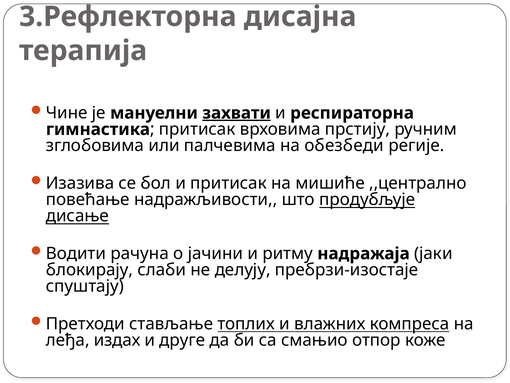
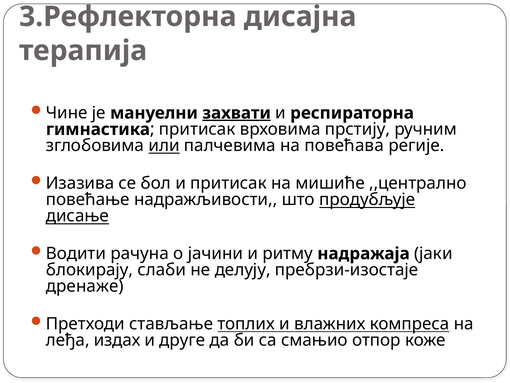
или underline: none -> present (164, 146)
обезбеди: обезбеди -> повећава (344, 146)
спуштају: спуштају -> дренаже (85, 286)
